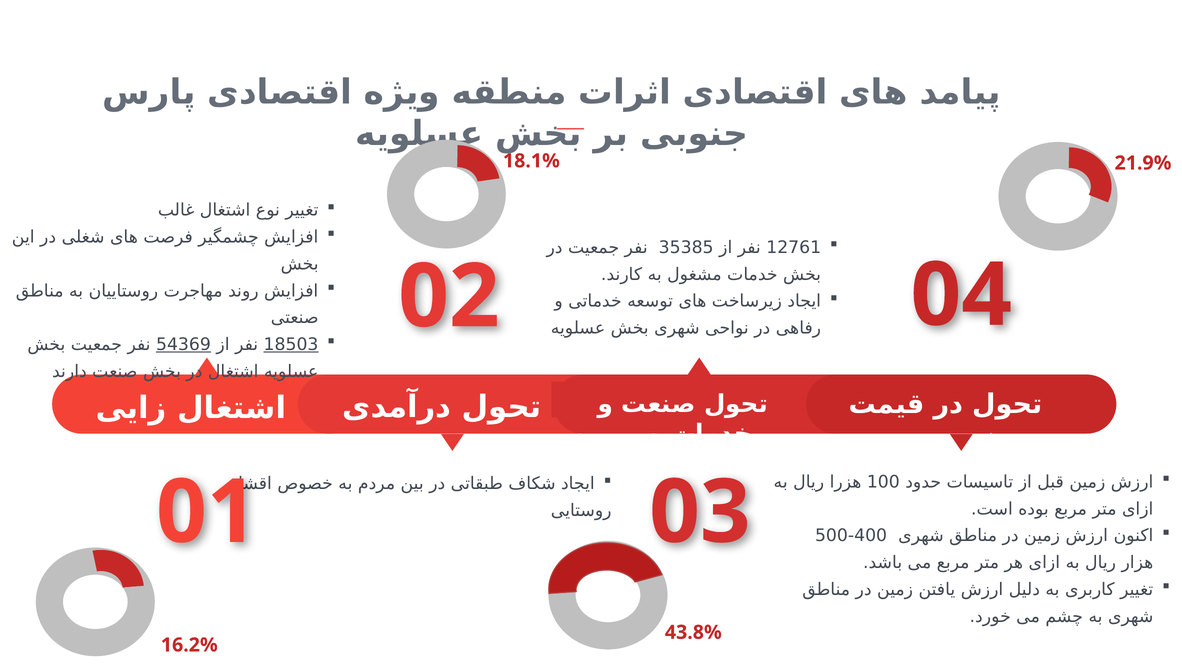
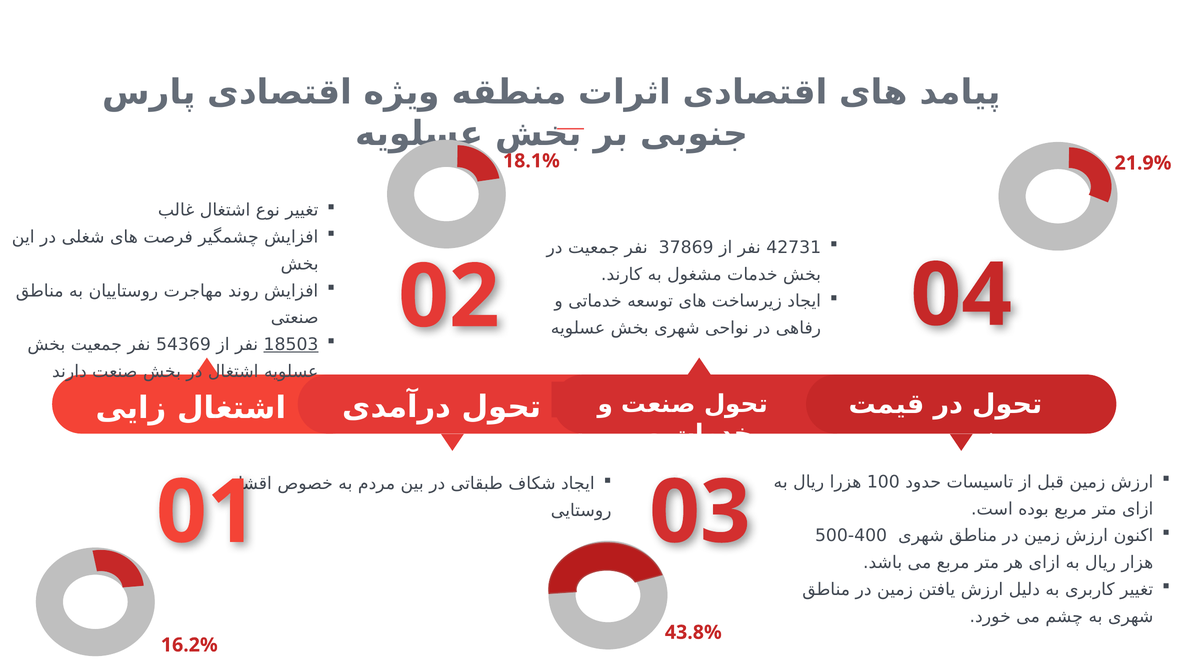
35385: 35385 -> 37869 (686, 247)
12761: 12761 -> 42731 (794, 247)
54369 underline: present -> none (183, 345)
